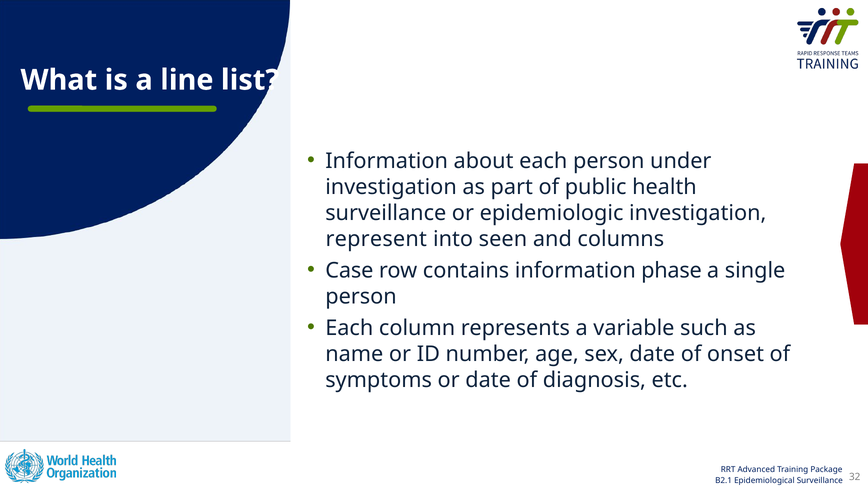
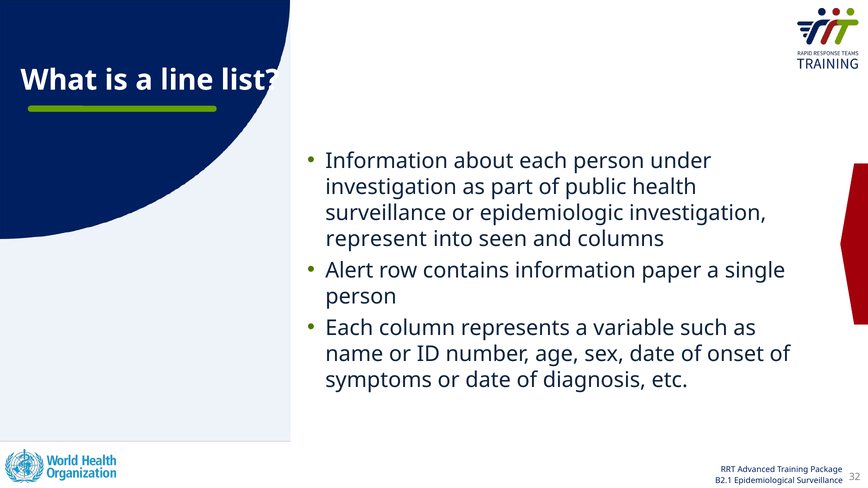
Case: Case -> Alert (349, 271)
phase: phase -> paper (671, 271)
